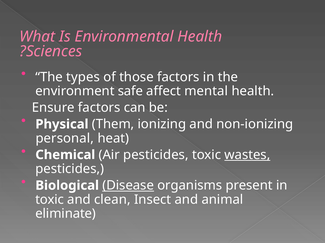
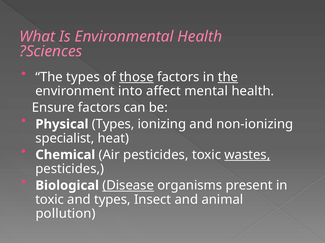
those underline: none -> present (136, 77)
the underline: none -> present (228, 77)
safe: safe -> into (130, 91)
Physical Them: Them -> Types (113, 125)
personal: personal -> specialist (65, 139)
and clean: clean -> types (112, 200)
eliminate: eliminate -> pollution (66, 214)
